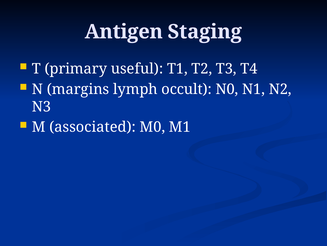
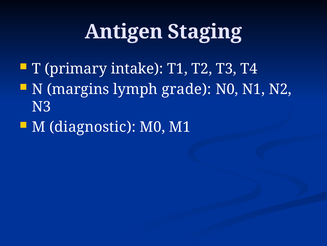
useful: useful -> intake (137, 69)
occult: occult -> grade (187, 89)
associated: associated -> diagnostic (93, 127)
